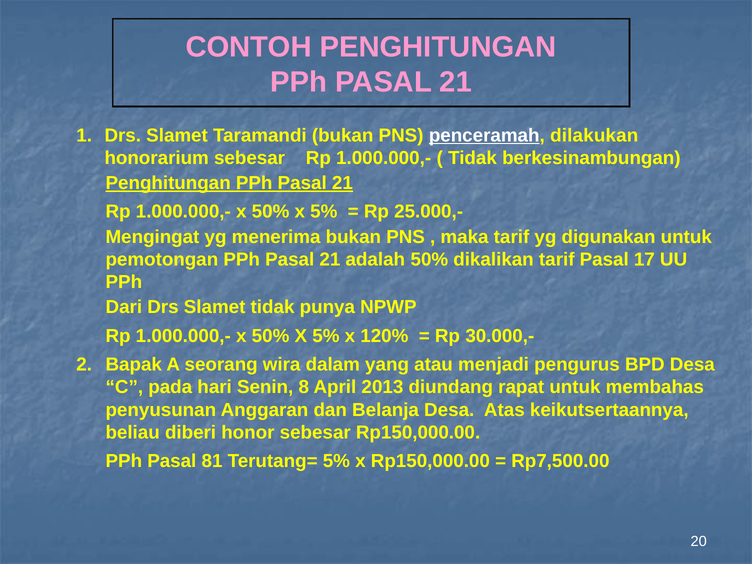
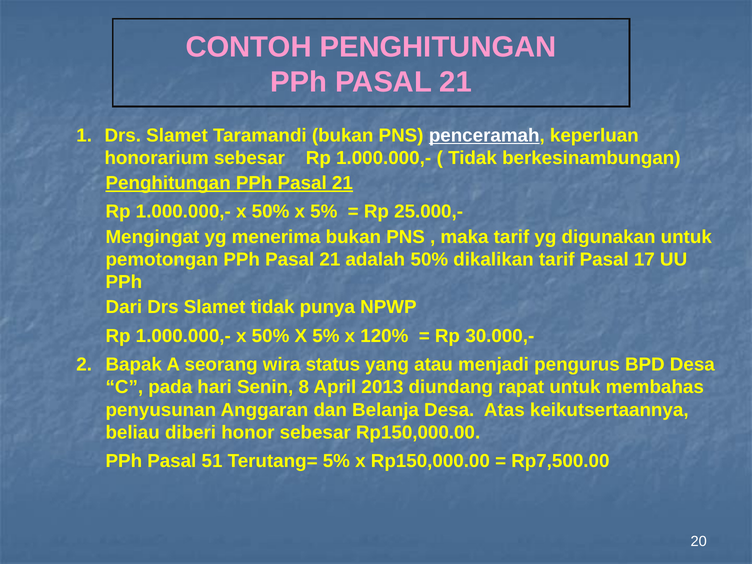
dilakukan: dilakukan -> keperluan (594, 135)
dalam: dalam -> status (333, 365)
81: 81 -> 51 (212, 461)
